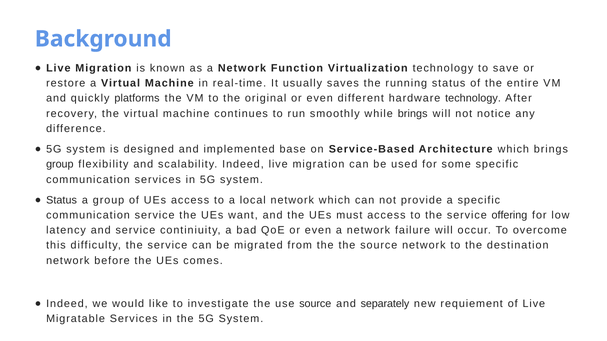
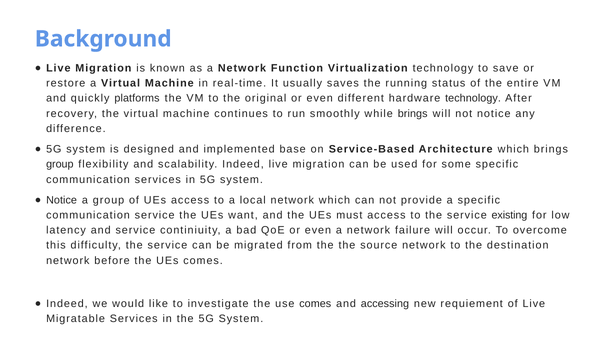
Status: Status -> Notice (62, 200)
offering: offering -> existing (509, 216)
use source: source -> comes (315, 304)
separately: separately -> accessing (385, 304)
